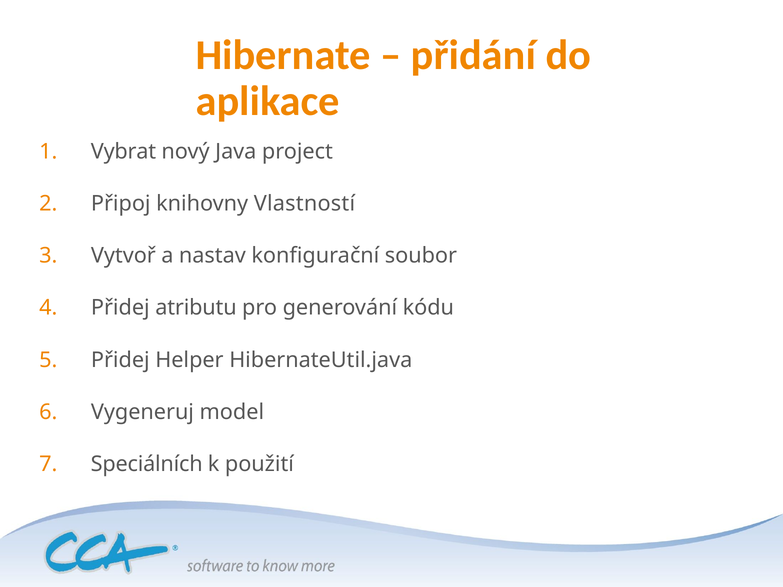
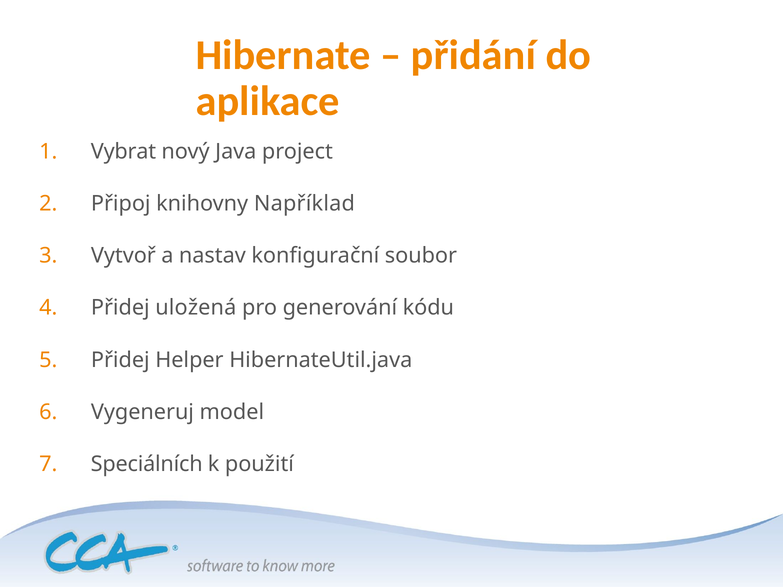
Vlastností: Vlastností -> Například (304, 204)
atributu: atributu -> uložená (196, 308)
